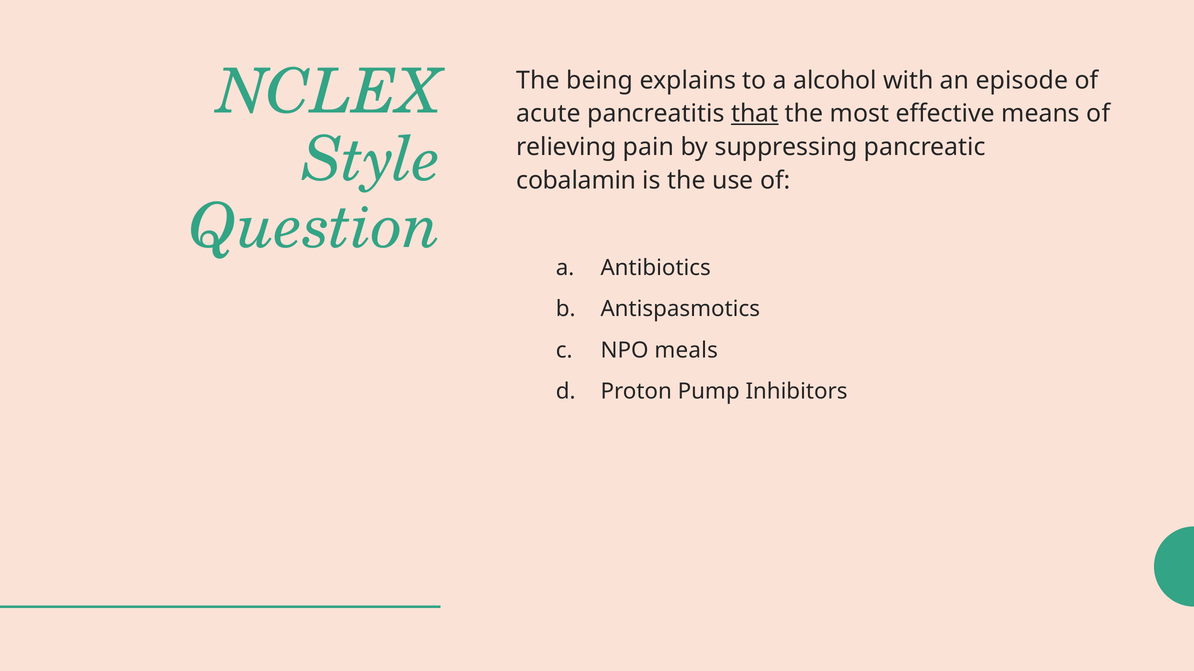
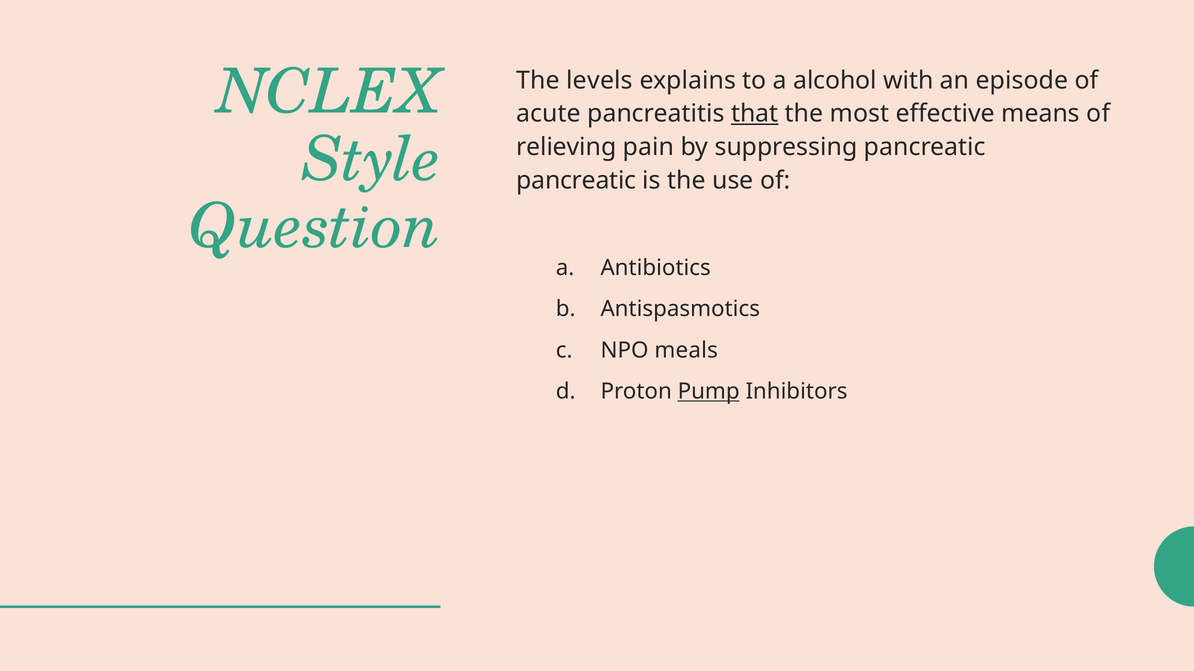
being: being -> levels (600, 80)
cobalamin: cobalamin -> pancreatic (576, 181)
Pump underline: none -> present (709, 392)
